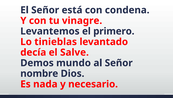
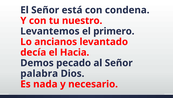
vinagre: vinagre -> nuestro (82, 21)
tinieblas: tinieblas -> ancianos (56, 42)
Salve: Salve -> Hacia (75, 52)
mundo: mundo -> pecado (74, 63)
nombre: nombre -> palabra (39, 73)
